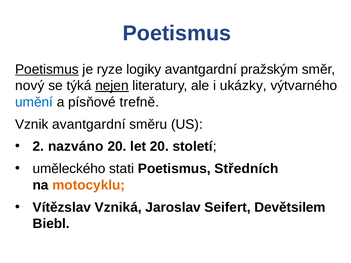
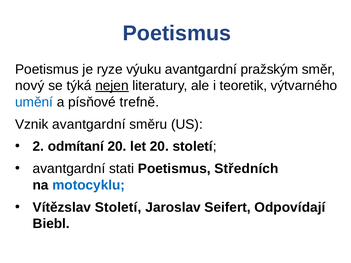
Poetismus underline: present -> none (47, 69)
logiky: logiky -> výuku (144, 69)
ukázky: ukázky -> teoretik (243, 86)
nazváno: nazváno -> odmítaní (76, 147)
uměleckého: uměleckého -> avantgardní (69, 169)
motocyklu colour: orange -> blue (89, 185)
Vítězslav Vzniká: Vzniká -> Století (118, 208)
Devětsilem: Devětsilem -> Odpovídají (290, 208)
